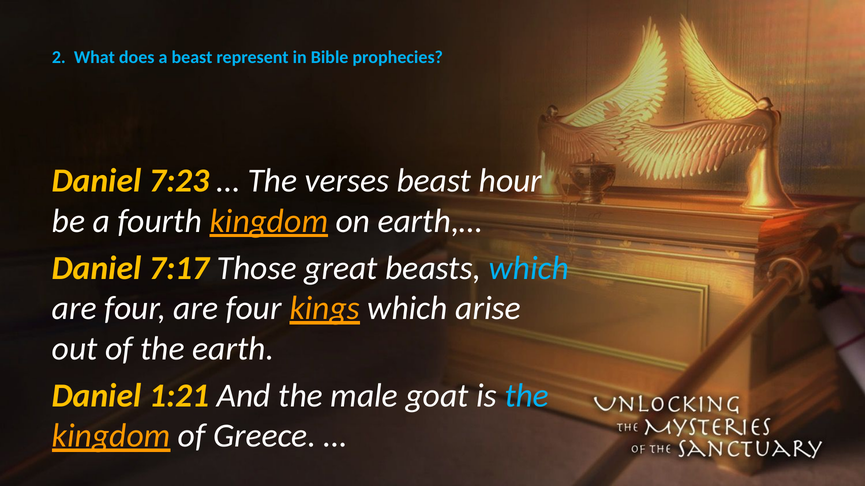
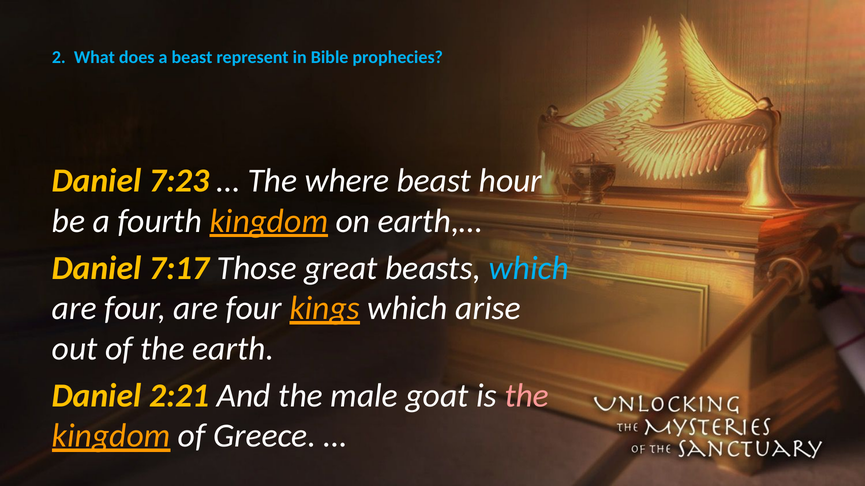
verses: verses -> where (347, 181)
1:21: 1:21 -> 2:21 (179, 396)
the colour: light blue -> pink (527, 396)
